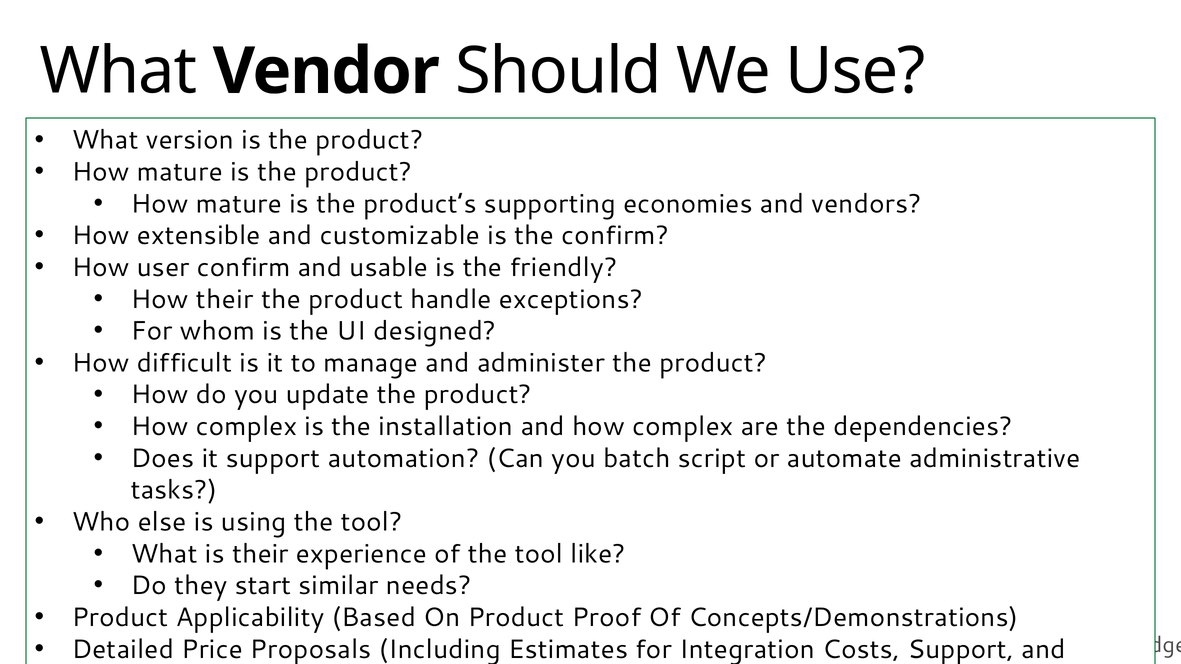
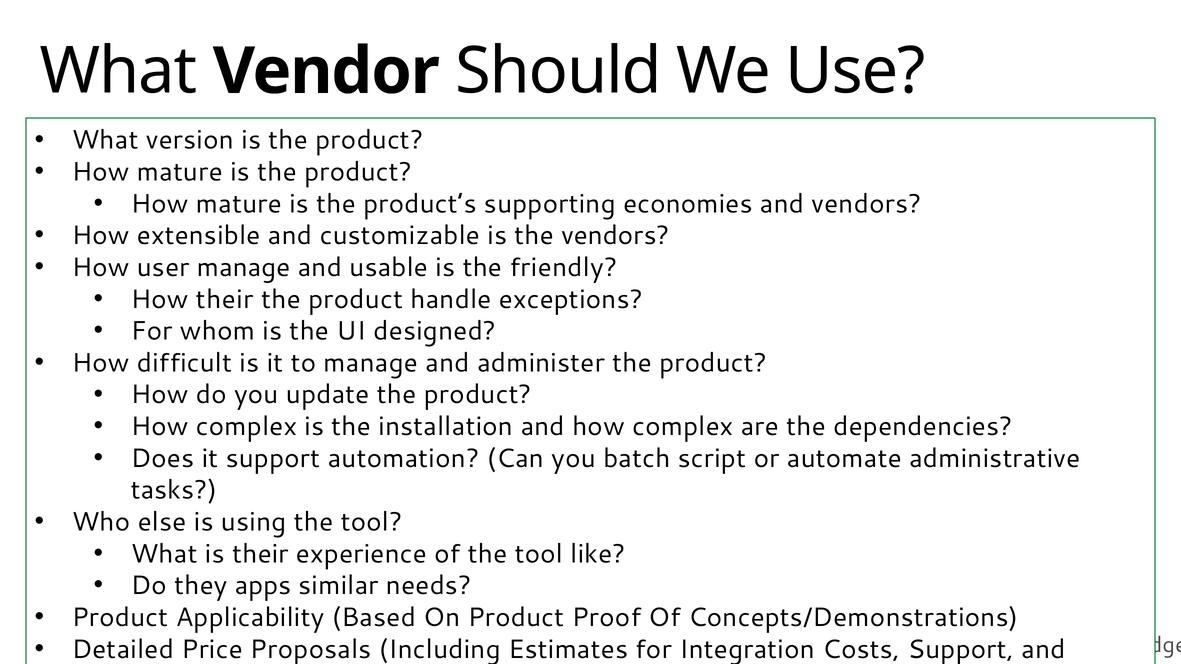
the confirm: confirm -> vendors (616, 236)
user confirm: confirm -> manage (244, 268)
start: start -> apps (263, 586)
